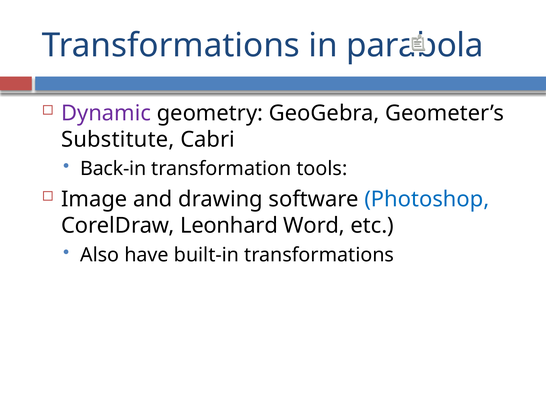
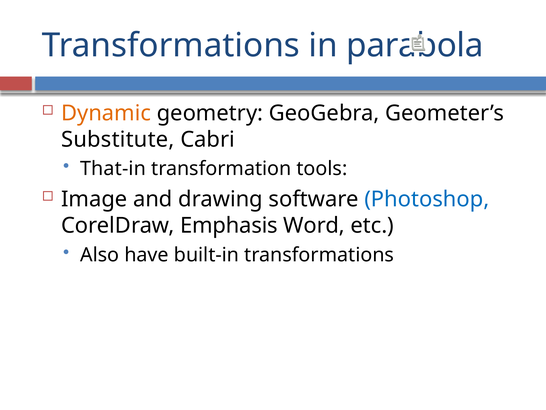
Dynamic colour: purple -> orange (106, 113)
Back-in: Back-in -> That-in (113, 168)
Leonhard: Leonhard -> Emphasis (229, 225)
